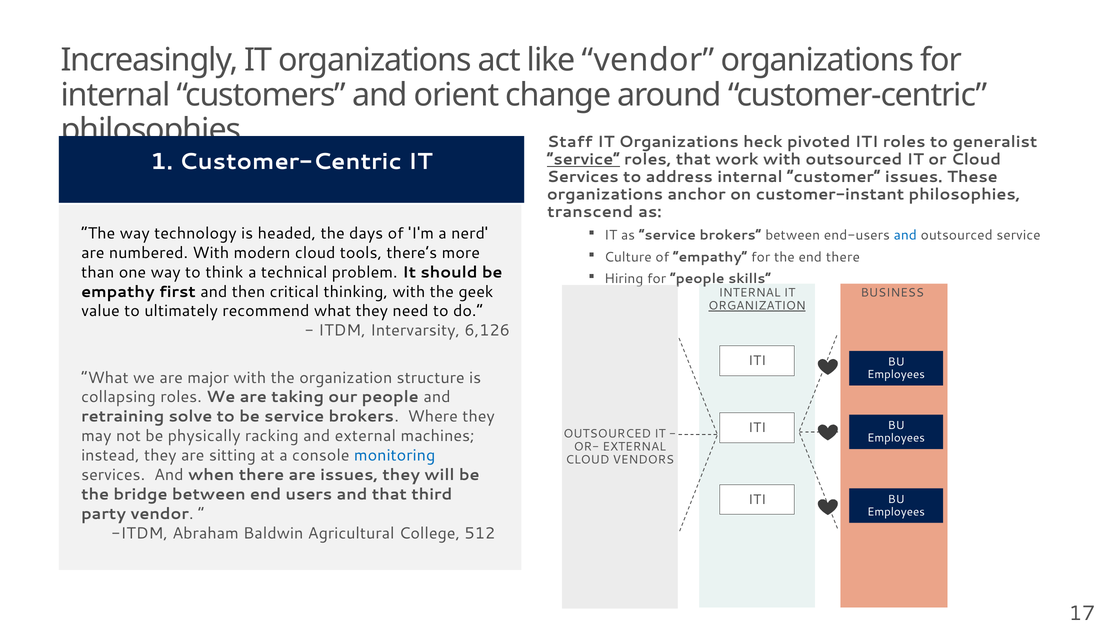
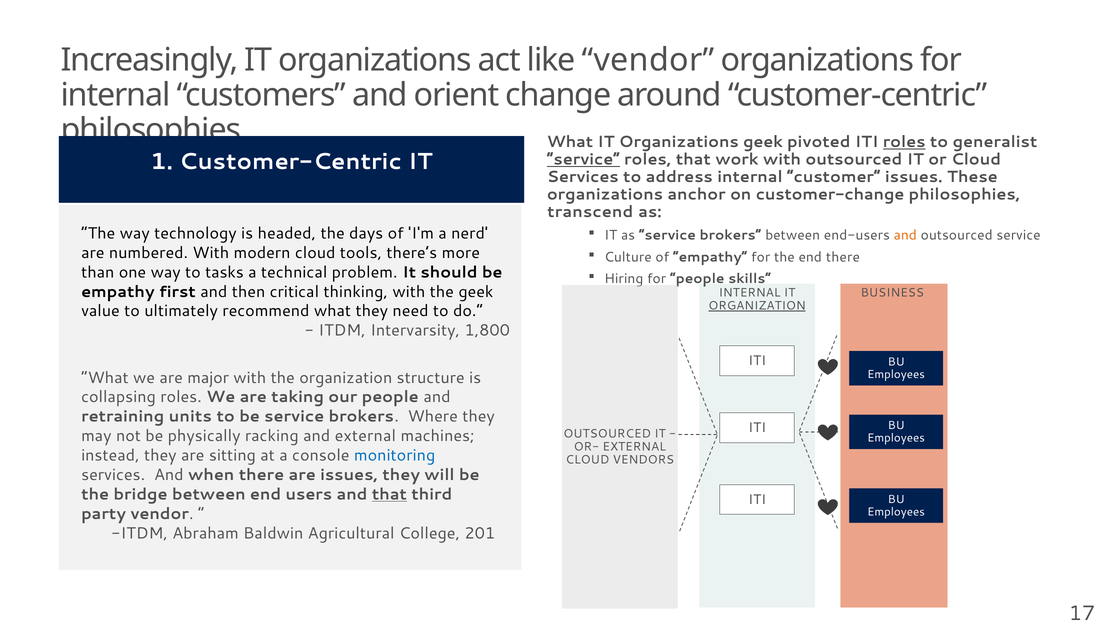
Staff: Staff -> What (570, 142)
Organizations heck: heck -> geek (763, 142)
roles underline: none -> present (904, 142)
customer-instant: customer-instant -> customer-change (830, 194)
and colour: blue -> orange (905, 235)
think: think -> tasks (225, 272)
6,126: 6,126 -> 1,800 (487, 330)
solve: solve -> units (190, 416)
that underline: none -> present (389, 494)
512: 512 -> 201 (480, 533)
